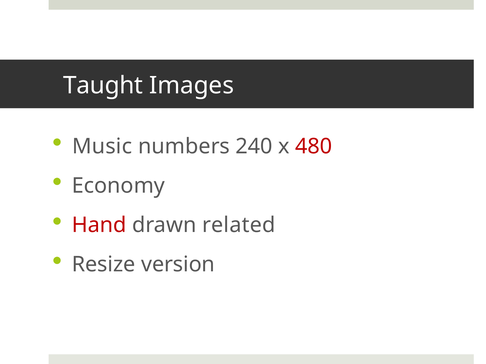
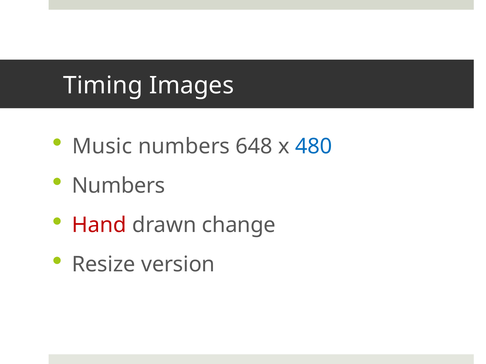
Taught: Taught -> Timing (103, 86)
240: 240 -> 648 (254, 146)
480 colour: red -> blue (314, 146)
Economy: Economy -> Numbers (118, 186)
related: related -> change (239, 225)
